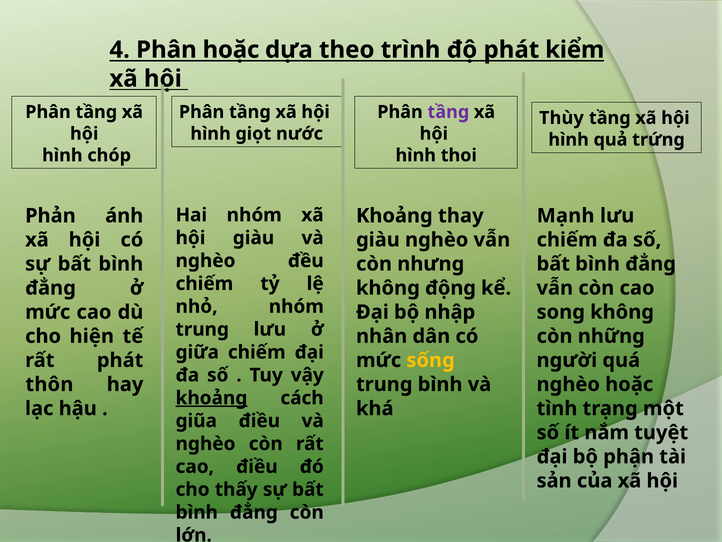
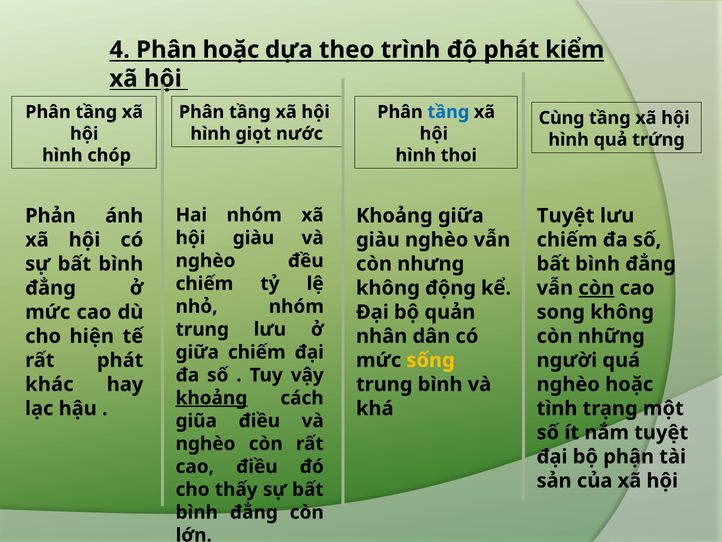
tầng colour: purple -> blue (448, 112)
Thùy: Thùy -> Cùng (562, 118)
Khoảng thay: thay -> giữa (461, 216)
Mạnh: Mạnh -> Tuyệt (566, 216)
còn underline: none -> present (596, 288)
nhập: nhập -> quản (450, 312)
thôn: thôn -> khác (49, 384)
